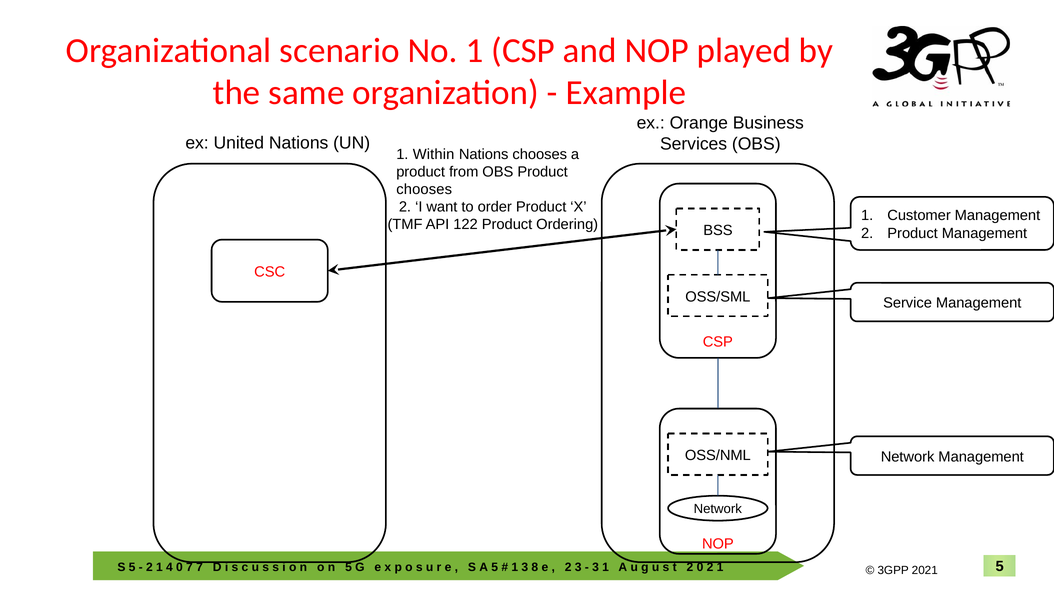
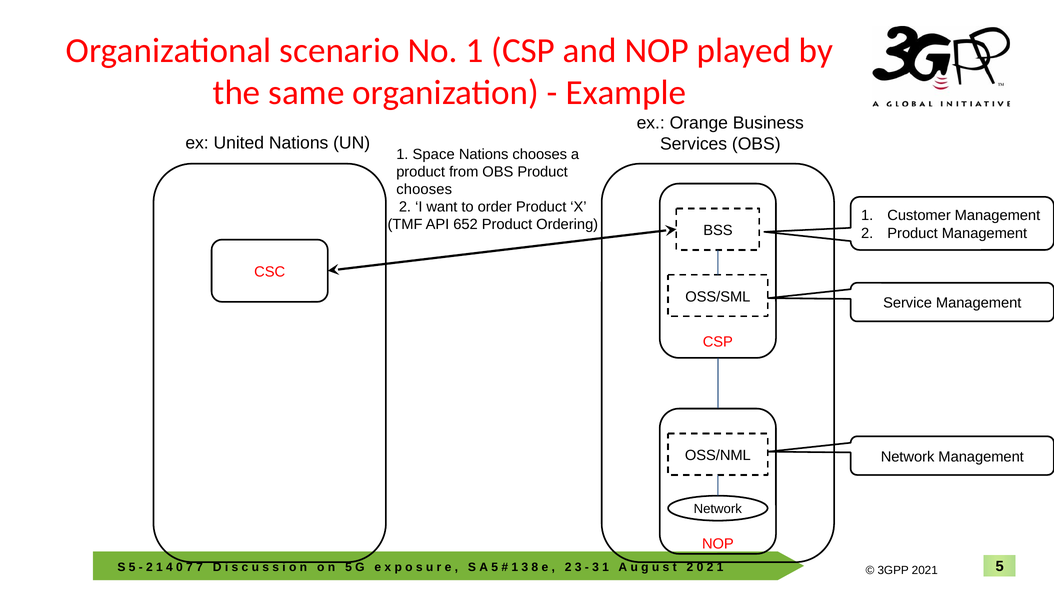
Within: Within -> Space (434, 154)
122: 122 -> 652 (466, 224)
